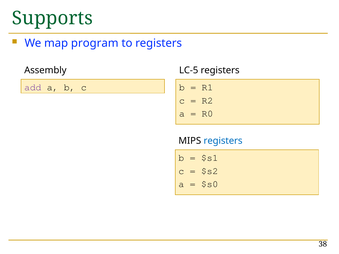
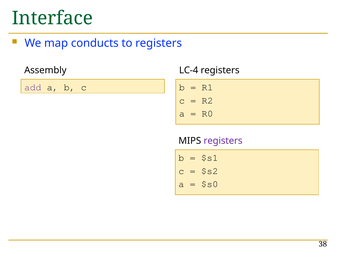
Supports: Supports -> Interface (52, 18)
program: program -> conducts (95, 43)
LC-5: LC-5 -> LC-4 (189, 70)
registers colour: blue -> purple (223, 141)
